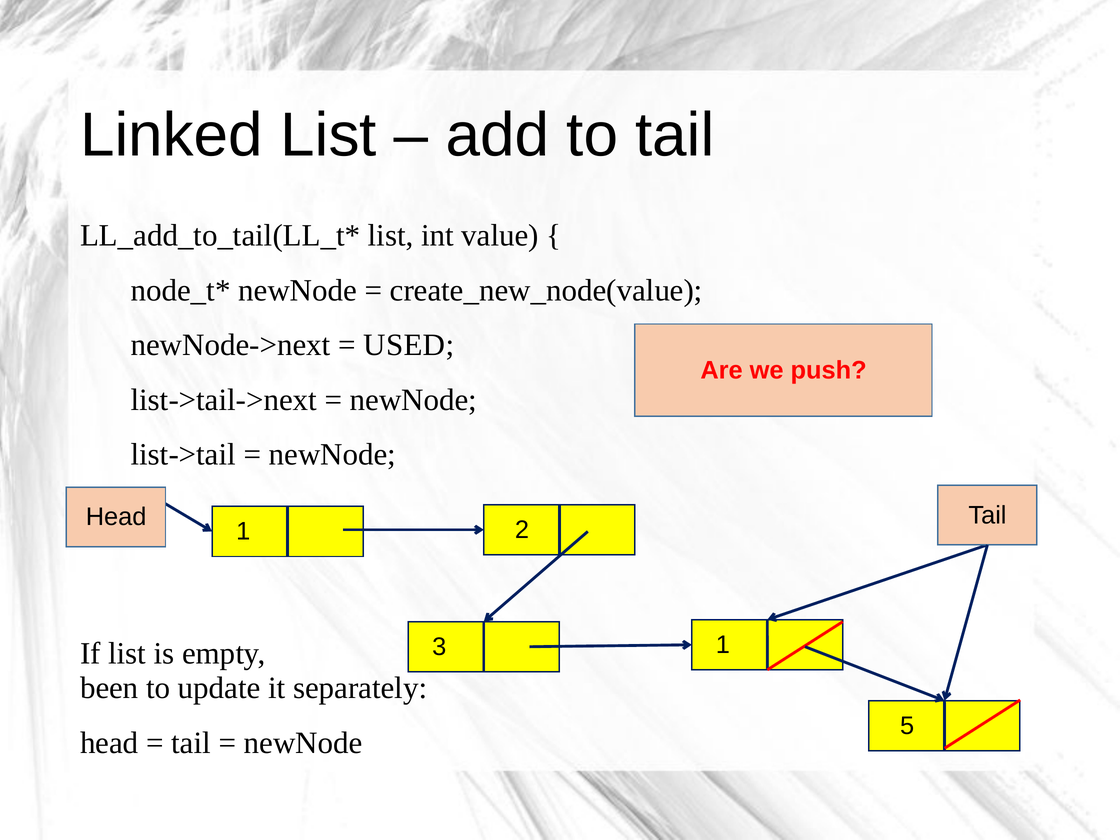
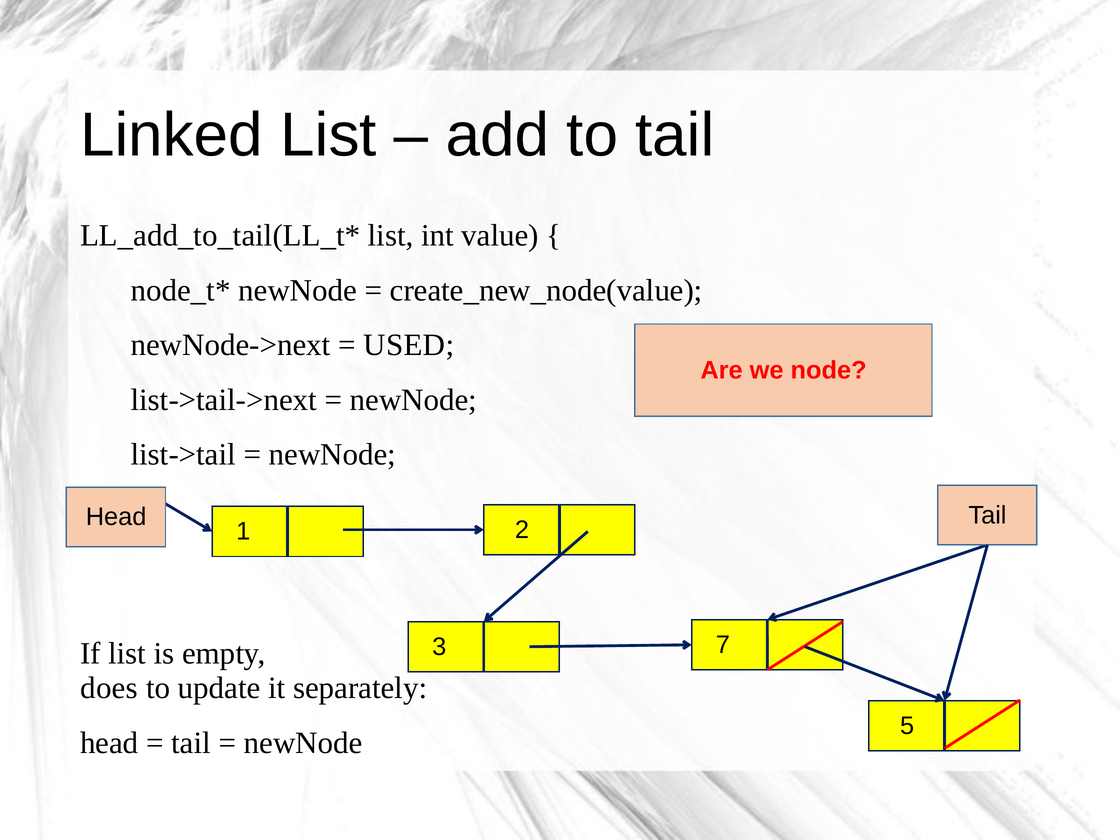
push: push -> node (829, 370)
3 1: 1 -> 7 (723, 645)
been: been -> does (109, 688)
